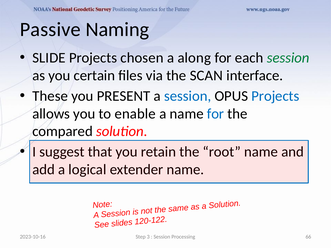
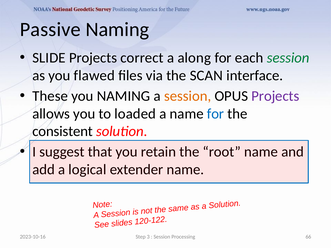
chosen: chosen -> correct (142, 58)
certain: certain -> flawed (94, 76)
you PRESENT: PRESENT -> NAMING (124, 96)
session colour: blue -> orange (188, 96)
Projects colour: blue -> purple (275, 96)
enable: enable -> loaded (135, 114)
compared: compared -> consistent (63, 131)
